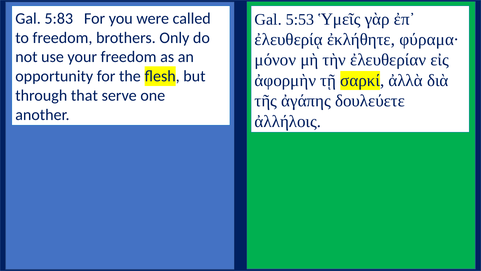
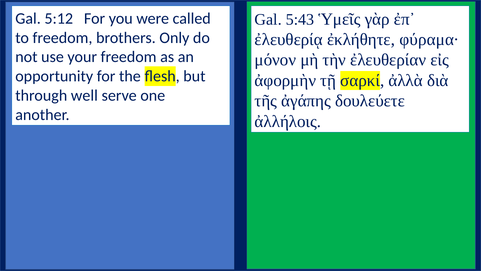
5:83: 5:83 -> 5:12 (59, 18)
5:53: 5:53 -> 5:43 (300, 19)
that: that -> well (84, 95)
